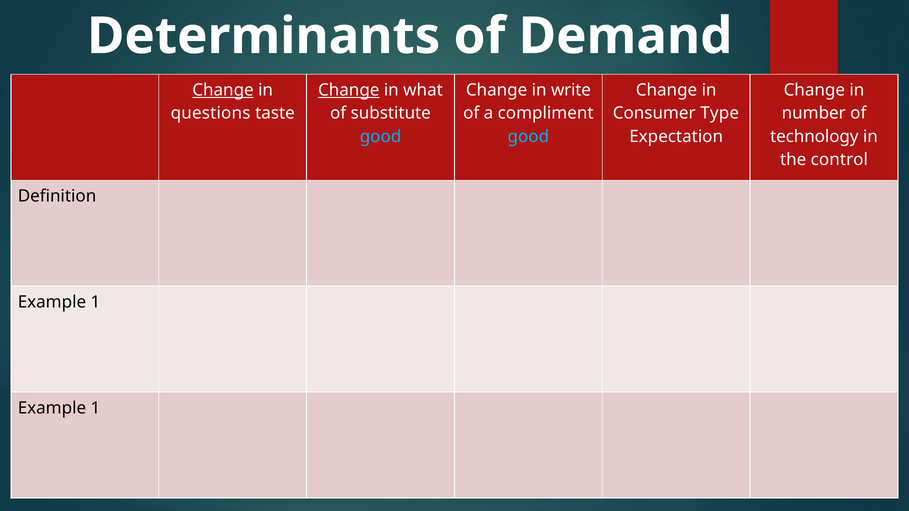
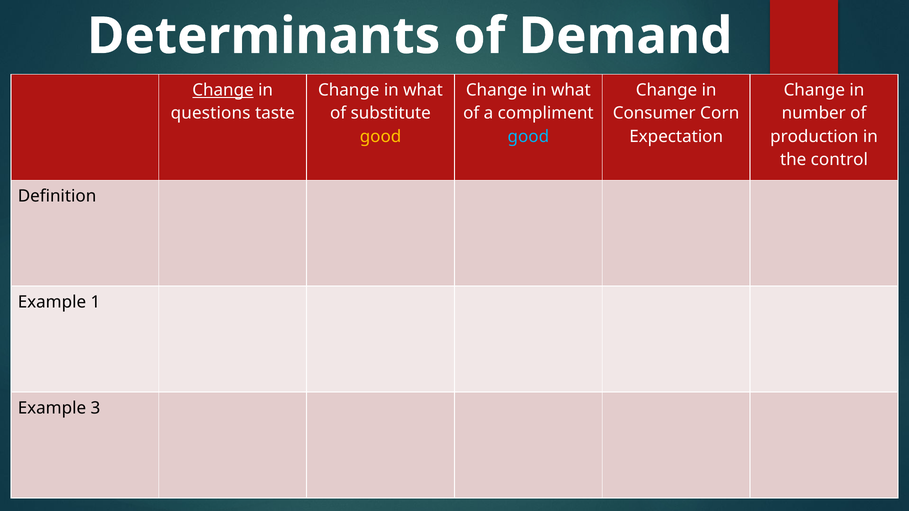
Change underline: present -> none (349, 90)
write: write -> what (571, 90)
Type: Type -> Corn (720, 113)
good colour: light blue -> yellow (381, 137)
technology: technology -> production (814, 137)
1: 1 -> 3 (95, 408)
